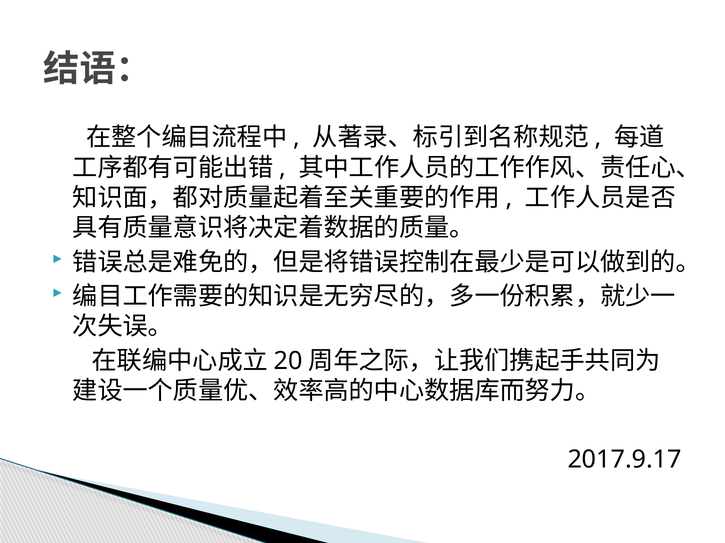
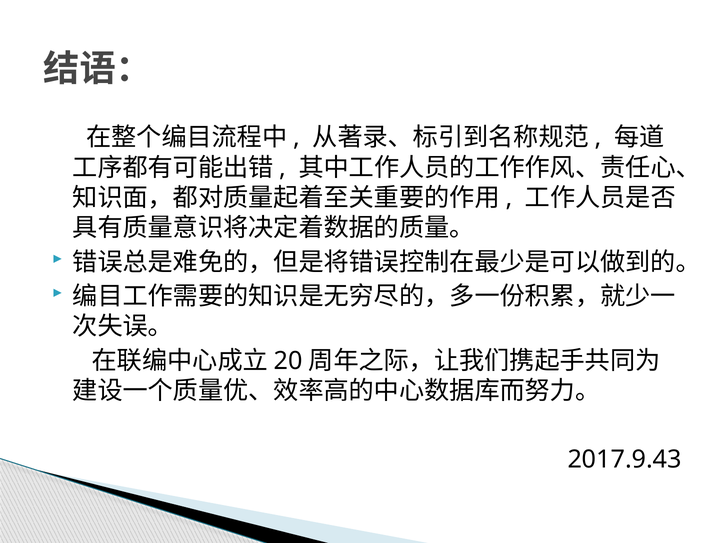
2017.9.17: 2017.9.17 -> 2017.9.43 (625, 460)
